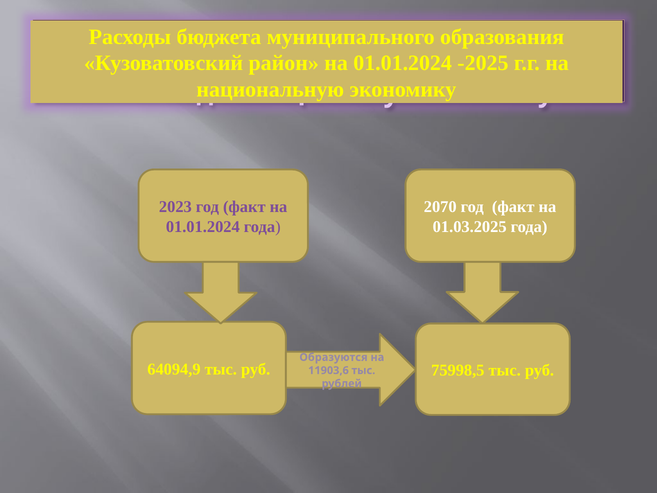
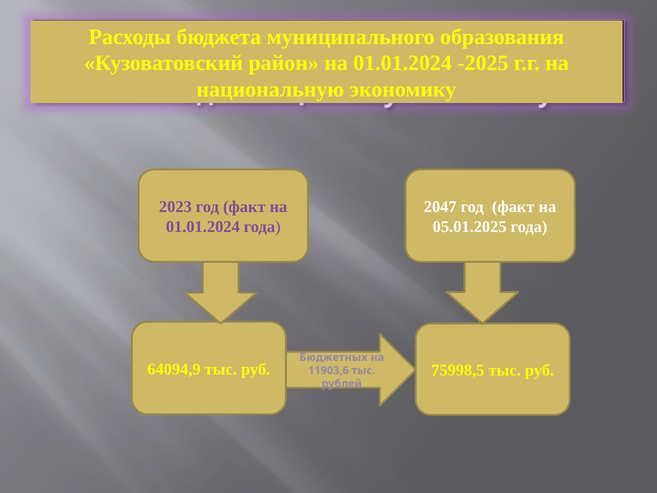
2070: 2070 -> 2047 (440, 207)
01.03.2025: 01.03.2025 -> 05.01.2025 (470, 227)
Образуются: Образуются -> Бюджетных (333, 357)
